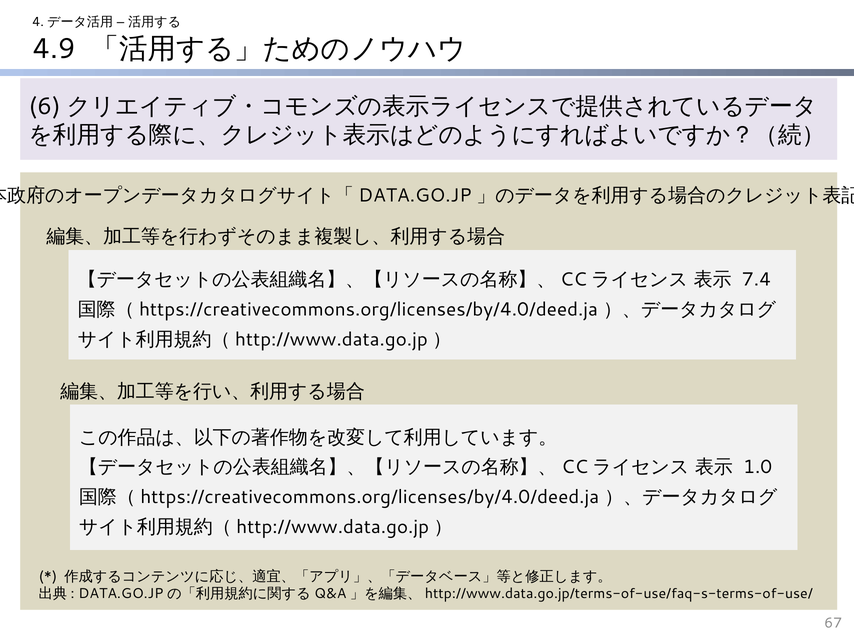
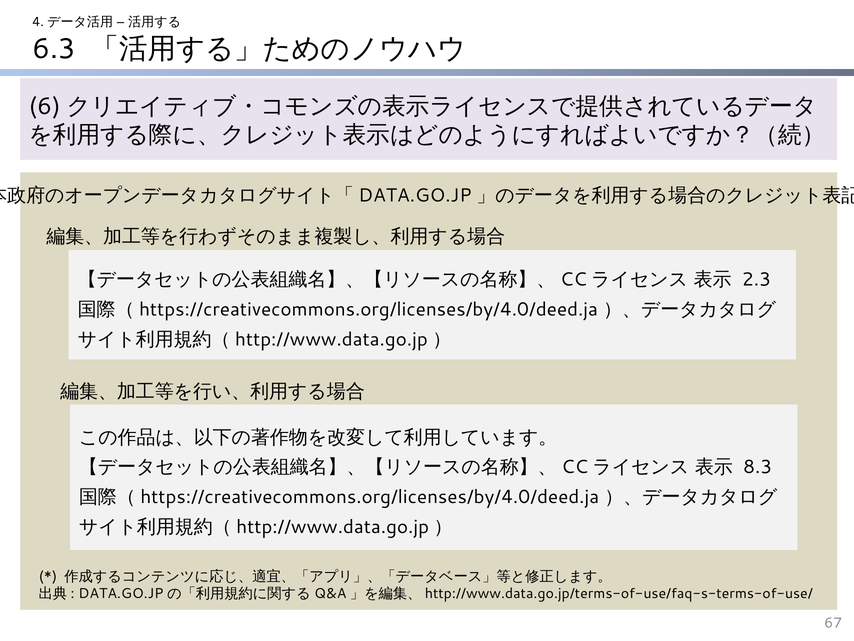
4.9: 4.9 -> 6.3 (54, 49)
7.4: 7.4 -> 2.3 (756, 279)
1.0: 1.0 -> 8.3 (758, 467)
